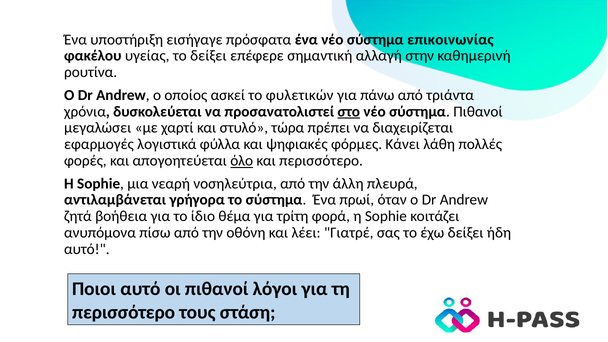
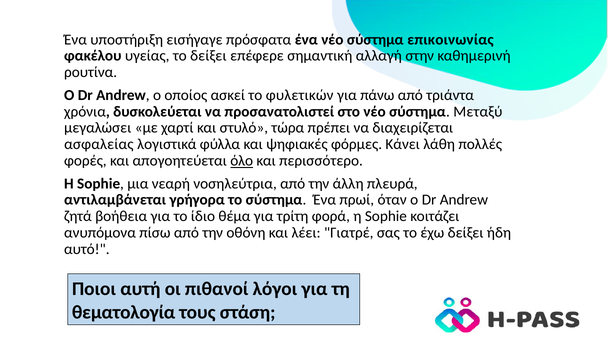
στο underline: present -> none (349, 112)
σύστημα Πιθανοί: Πιθανοί -> Μεταξύ (478, 112)
εφαρμογές: εφαρμογές -> ασφαλείας (99, 144)
Ποιοι αυτό: αυτό -> αυτή (140, 289)
περισσότερο: περισσότερο -> θεματολογία (124, 312)
